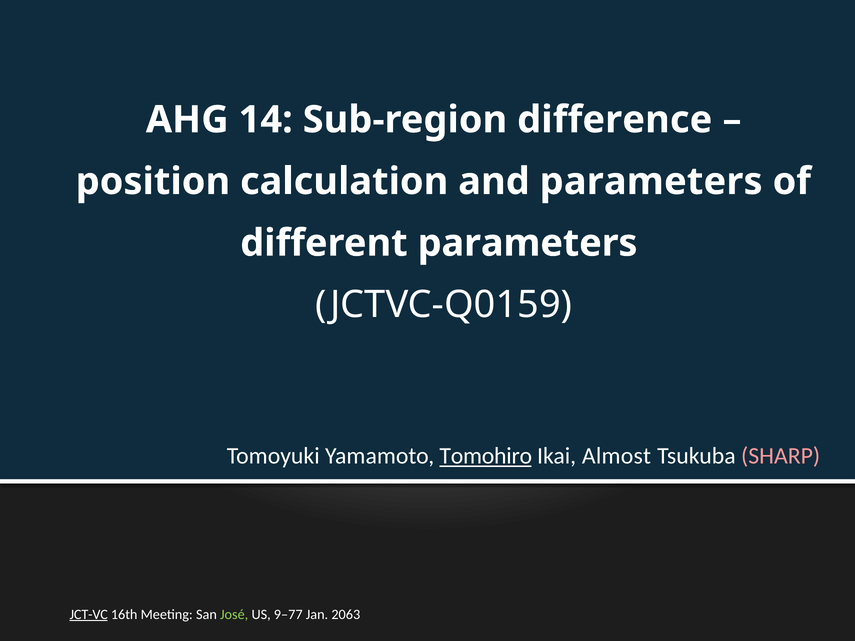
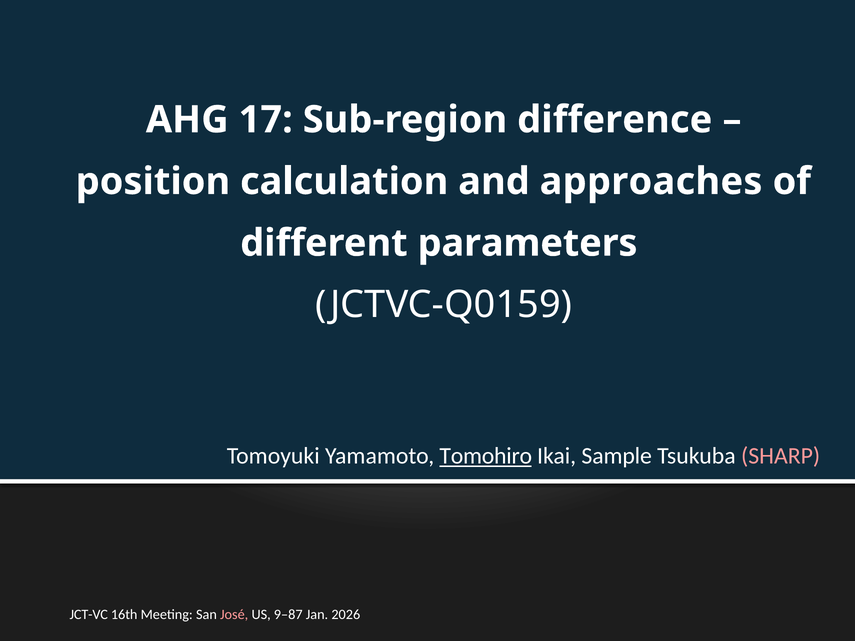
14: 14 -> 17 (266, 120)
and parameters: parameters -> approaches (651, 182)
Almost: Almost -> Sample (617, 456)
JCT-VC underline: present -> none (89, 615)
José colour: light green -> pink (234, 615)
9–77: 9–77 -> 9–87 (288, 615)
2063: 2063 -> 2026 (346, 615)
